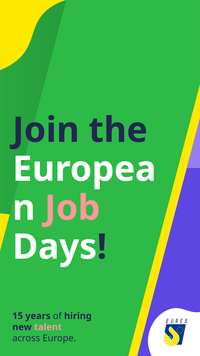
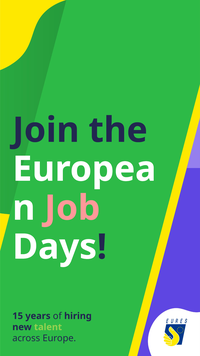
talent colour: pink -> light green (48, 327)
